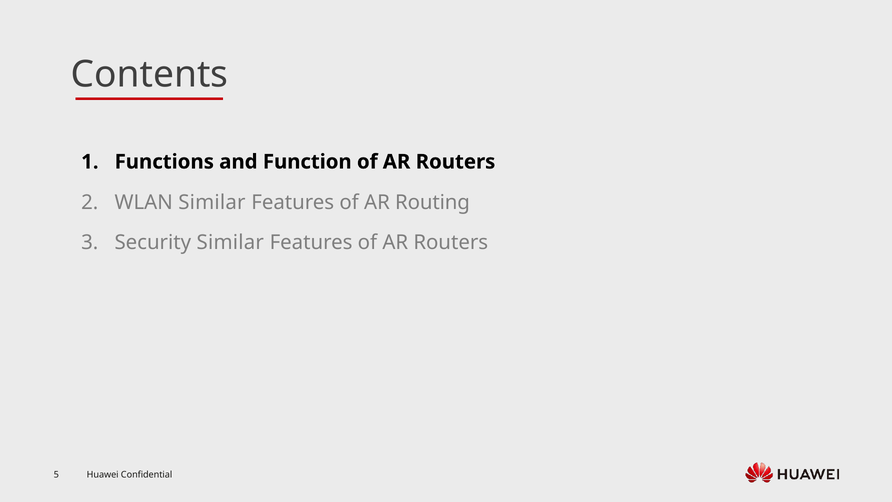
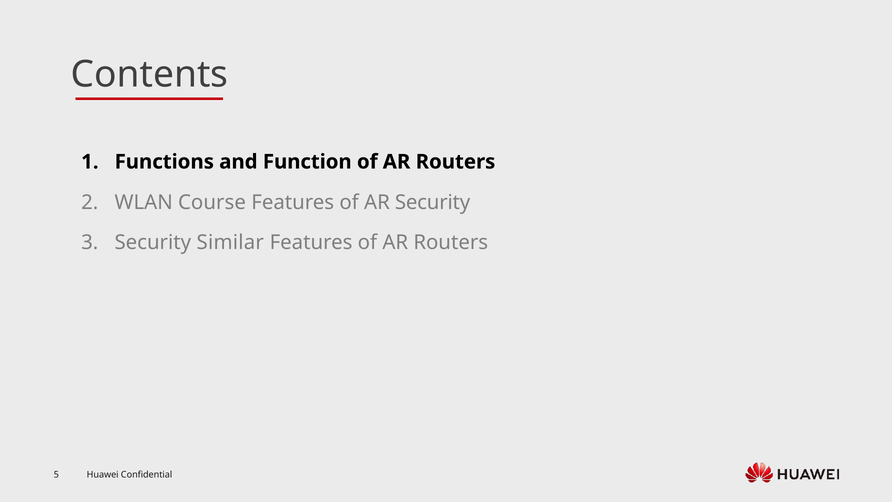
WLAN Similar: Similar -> Course (212, 202)
AR Routing: Routing -> Security (433, 202)
